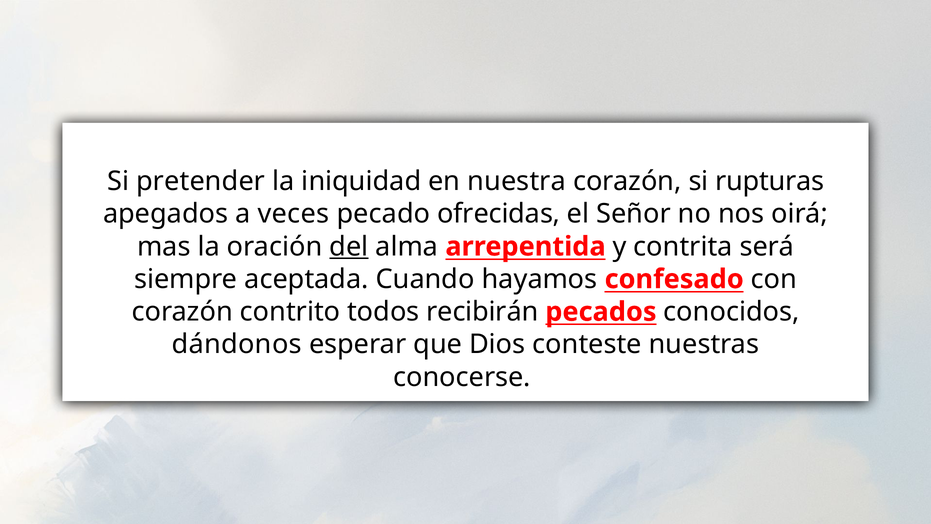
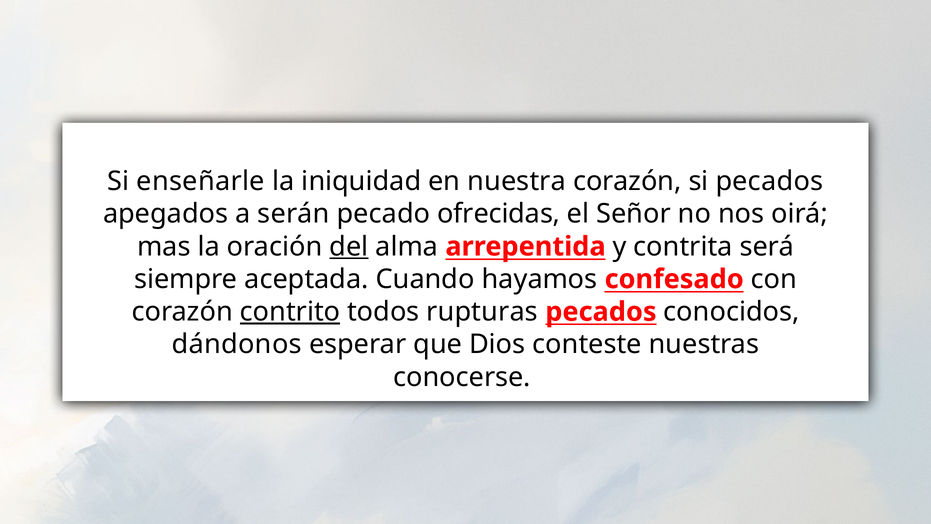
pretender: pretender -> enseñarle (201, 181)
si rupturas: rupturas -> pecados (769, 181)
veces: veces -> serán (293, 214)
contrito underline: none -> present (290, 312)
recibirán: recibirán -> rupturas (482, 312)
